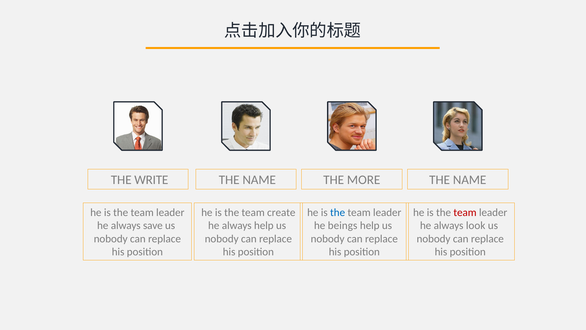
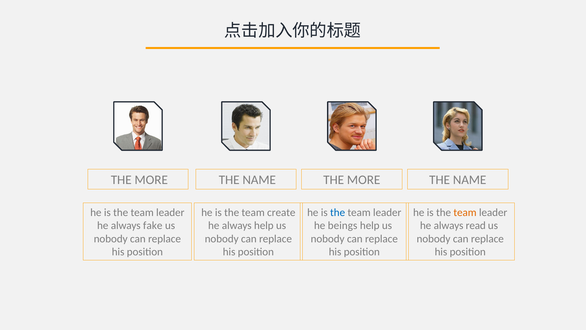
WRITE: WRITE -> MORE (151, 180)
team colour: red -> orange (465, 212)
save: save -> fake (153, 225)
look: look -> read (476, 225)
